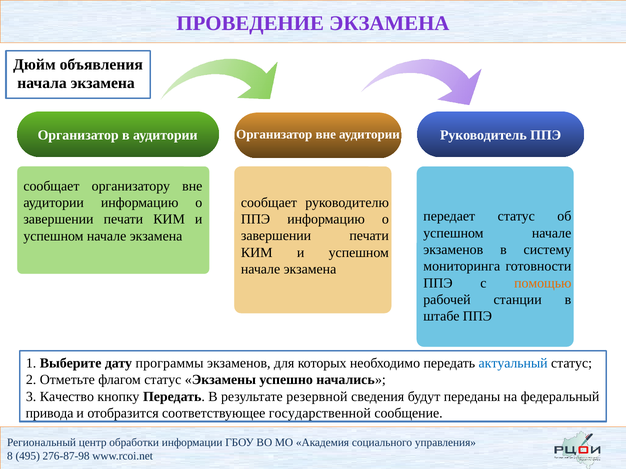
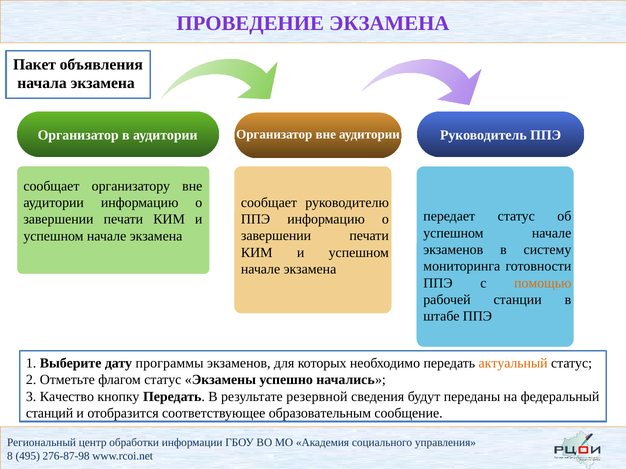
Дюйм: Дюйм -> Пакет (35, 65)
актуальный colour: blue -> orange (513, 364)
привода: привода -> станций (50, 414)
государственной: государственной -> образовательным (320, 414)
